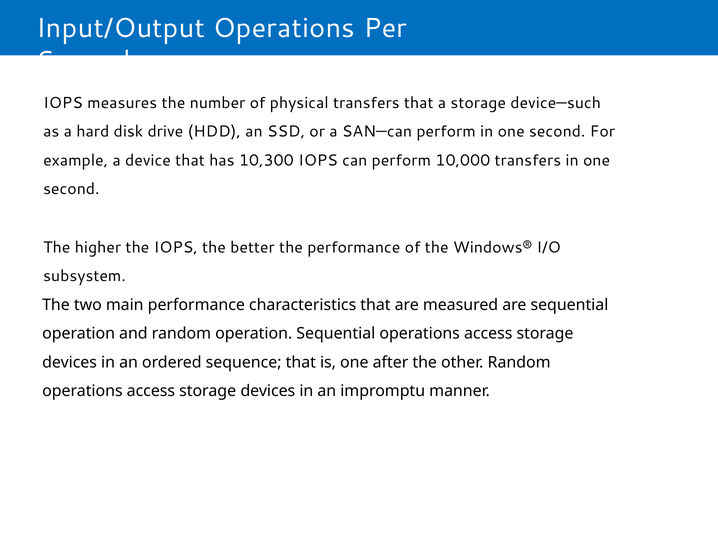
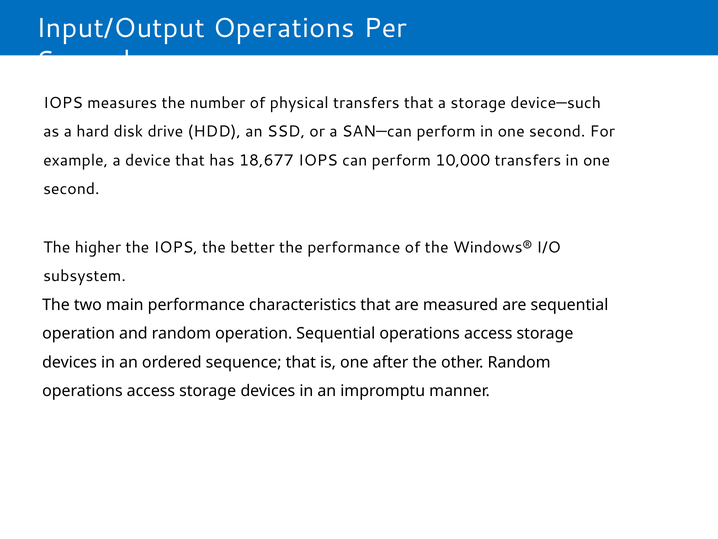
10,300: 10,300 -> 18,677 (266, 160)
